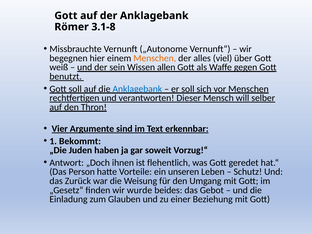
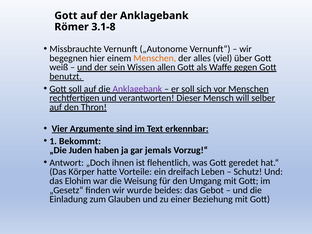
Anklagebank colour: blue -> purple (137, 89)
soweit: soweit -> jemals (158, 150)
Person: Person -> Körper (82, 172)
unseren: unseren -> dreifach (184, 172)
Zurück: Zurück -> Elohim (78, 181)
